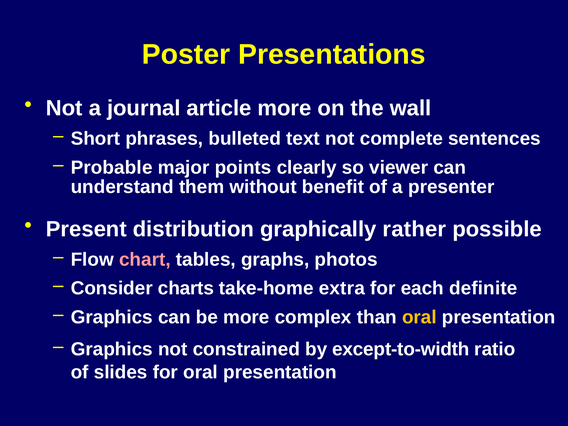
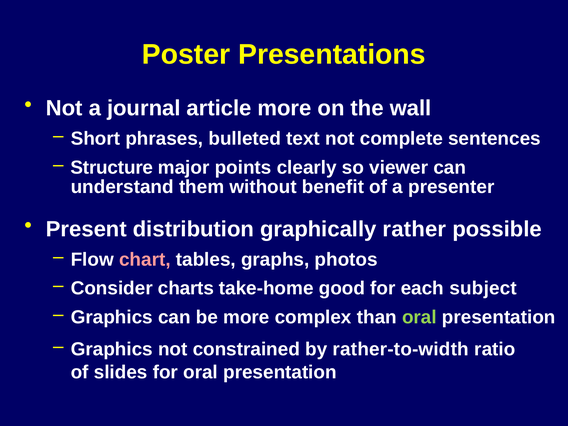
Probable: Probable -> Structure (112, 167)
extra: extra -> good (342, 288)
definite: definite -> subject (483, 288)
oral colour: yellow -> light green (419, 317)
except-to-width: except-to-width -> rather-to-width (401, 349)
